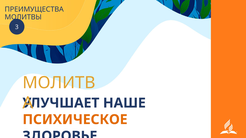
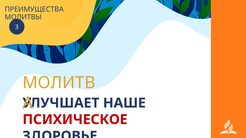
ПСИХИЧЕСКОЕ colour: orange -> red (75, 120)
